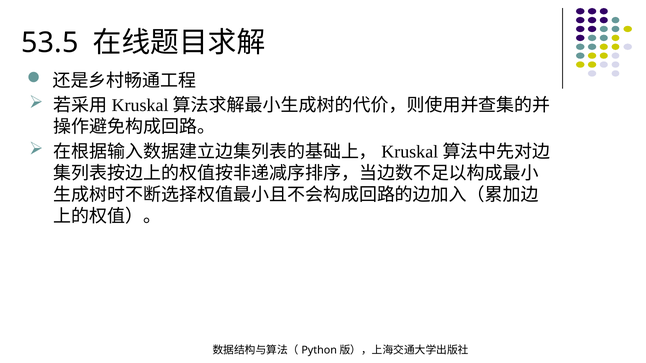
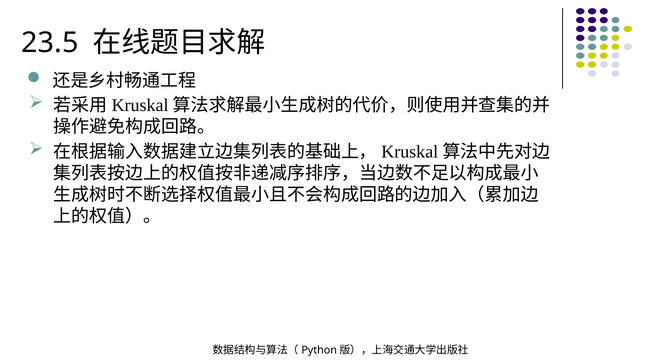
53.5: 53.5 -> 23.5 (50, 43)
